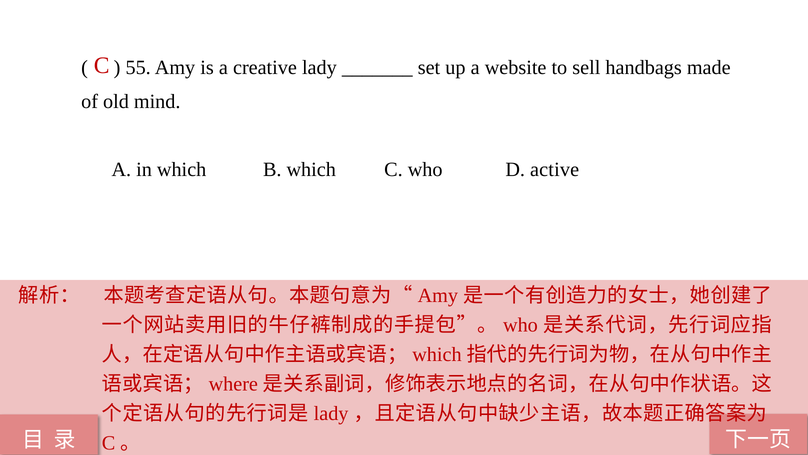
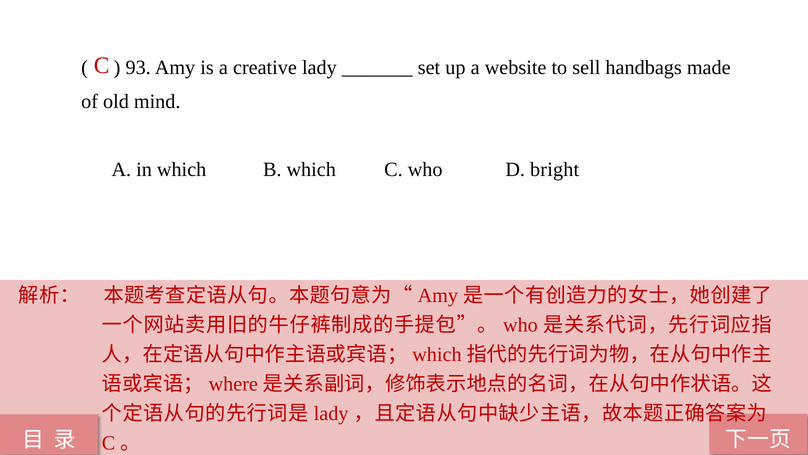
55: 55 -> 93 (138, 67)
active: active -> bright (555, 169)
